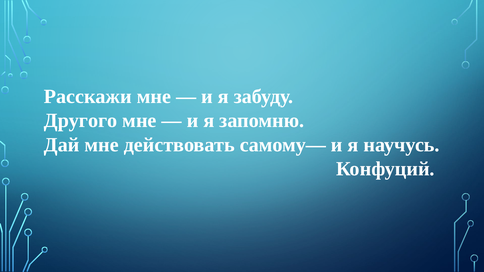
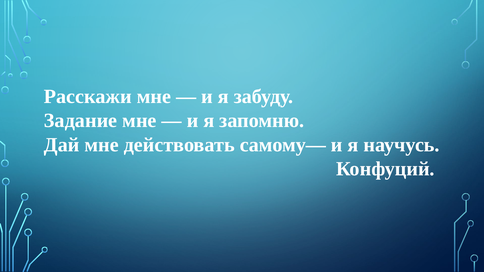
Другого: Другого -> Задание (81, 121)
